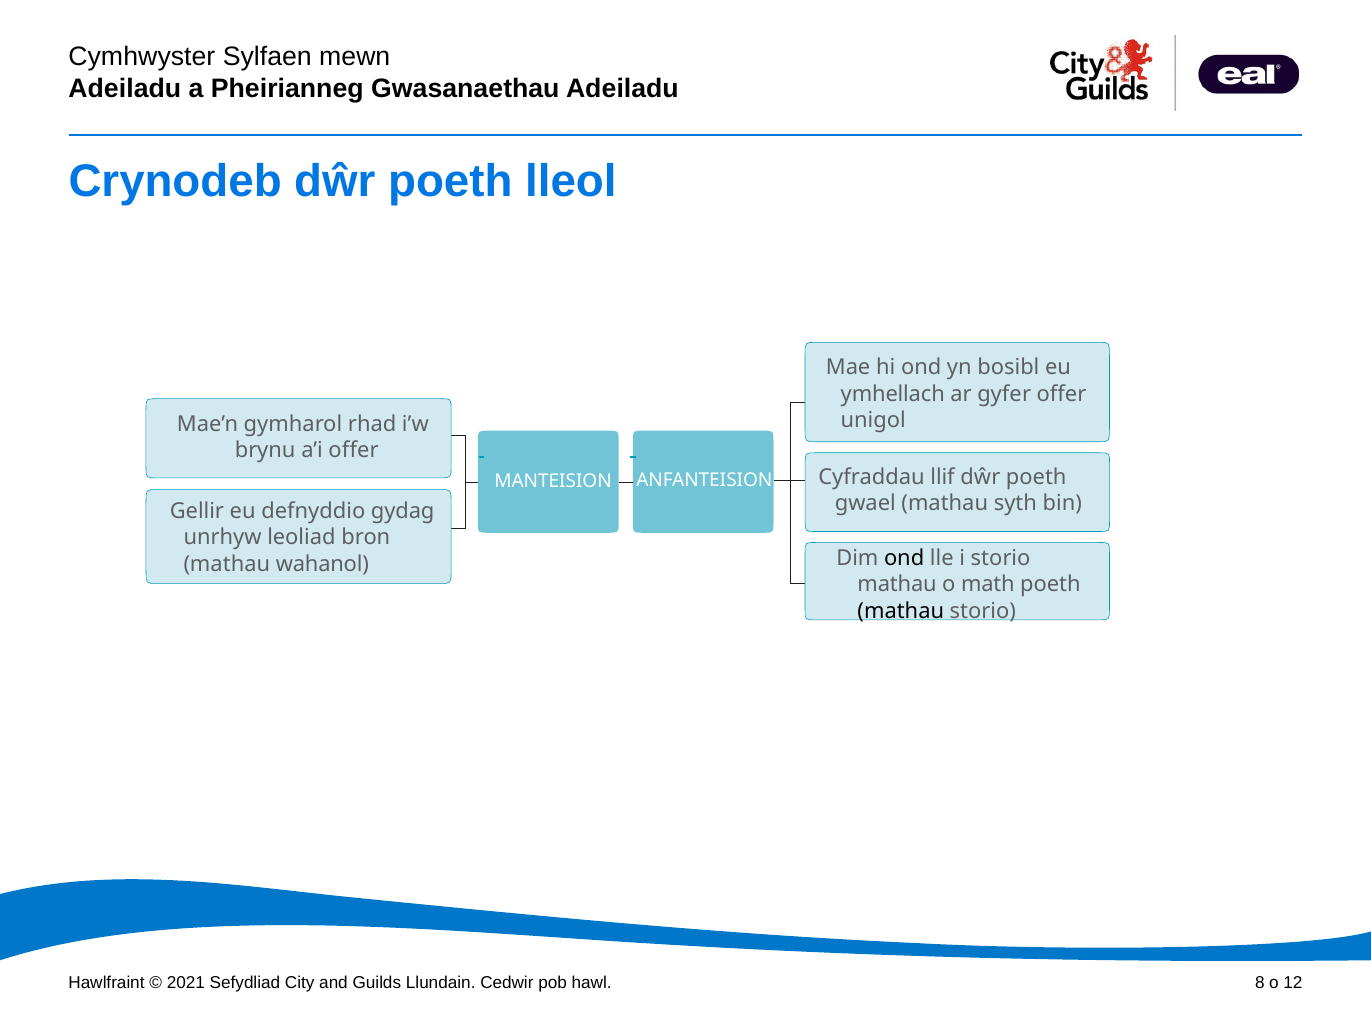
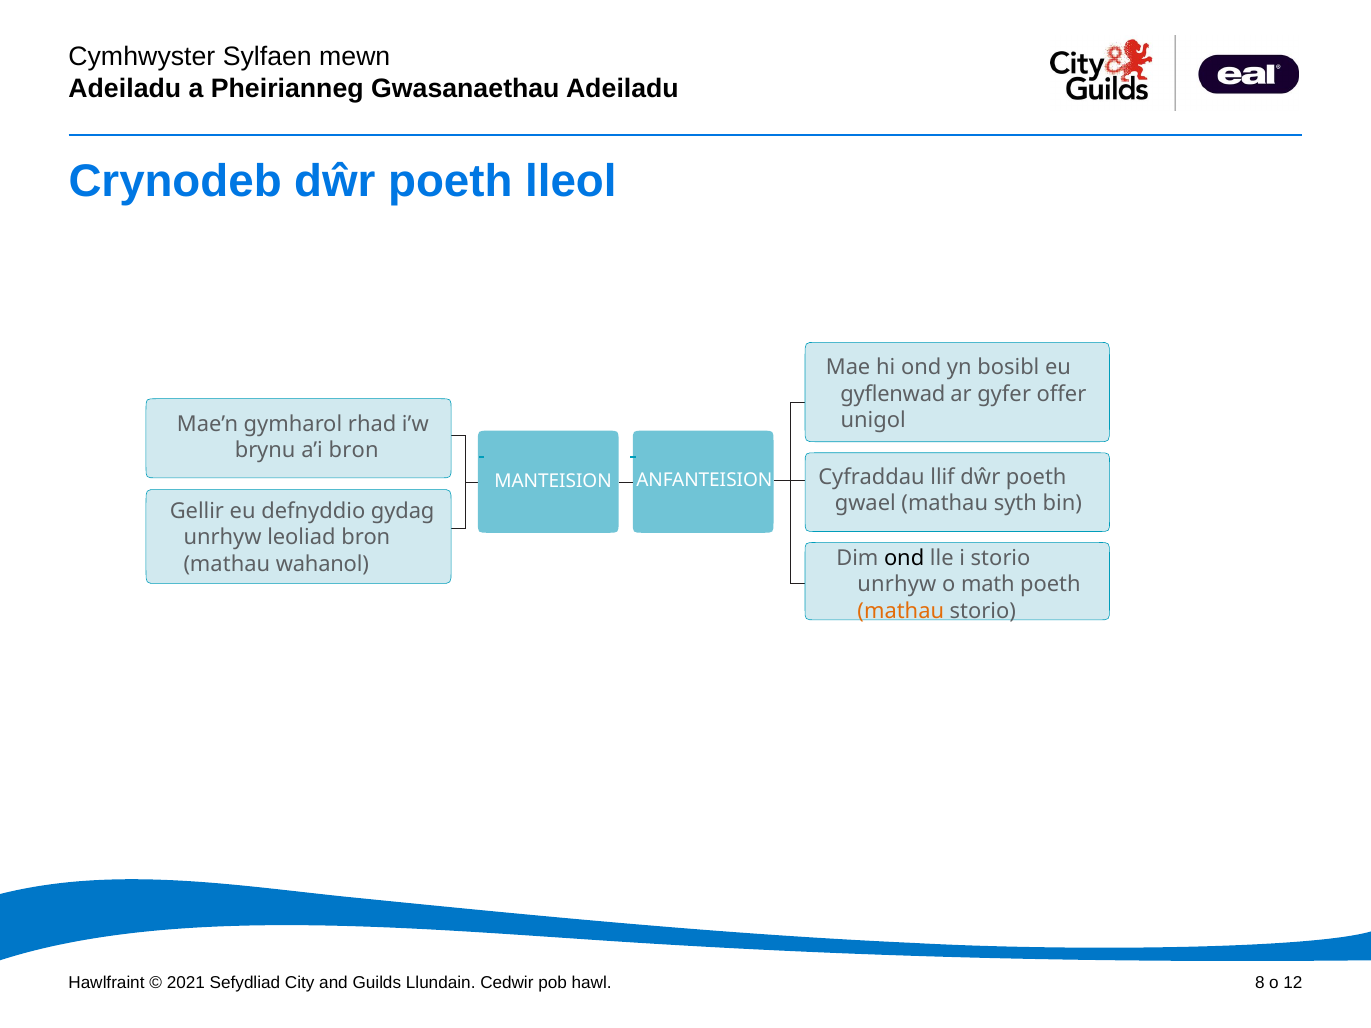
ymhellach: ymhellach -> gyflenwad (893, 394)
a’i offer: offer -> bron (354, 450)
mathau: mathau -> unrhyw (897, 585)
mathau colour: black -> orange (901, 611)
